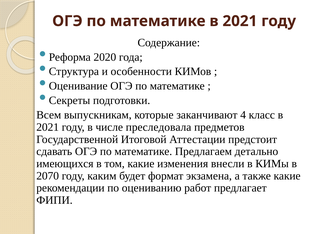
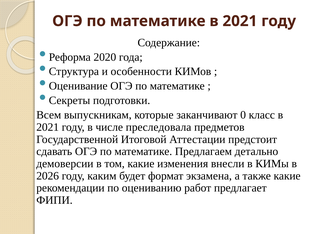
4: 4 -> 0 (243, 115)
имеющихся: имеющихся -> демоверсии (65, 164)
2070: 2070 -> 2026 (48, 176)
